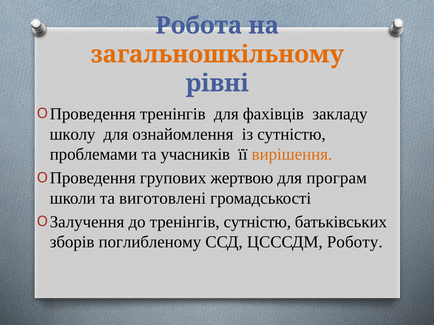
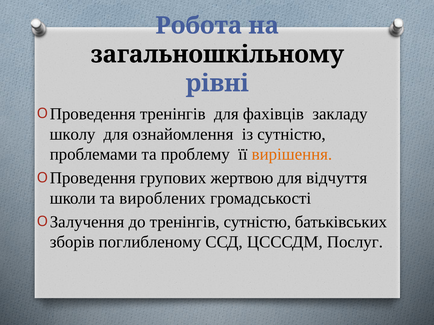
загальношкільному colour: orange -> black (217, 55)
учасників: учасників -> проблему (195, 155)
програм: програм -> відчуття (337, 178)
виготовлені: виготовлені -> вироблених (162, 199)
Роботу: Роботу -> Послуг (355, 242)
